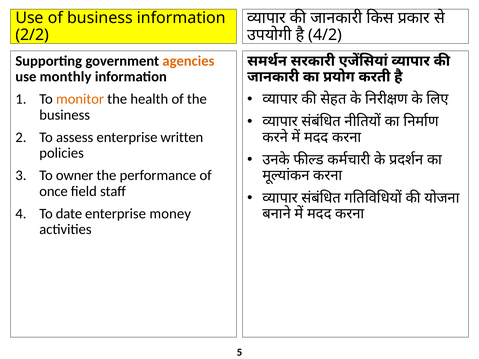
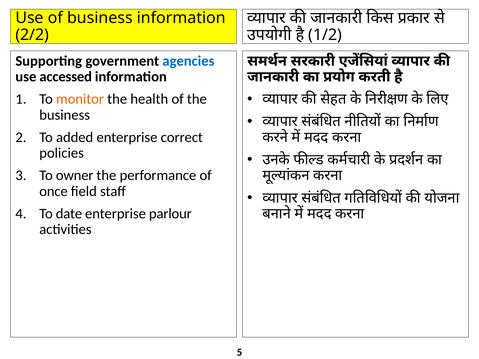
4/2: 4/2 -> 1/2 (325, 35)
agencies colour: orange -> blue (188, 61)
monthly: monthly -> accessed (66, 77)
assess: assess -> added (75, 137)
written: written -> correct (182, 137)
money: money -> parlour (170, 214)
